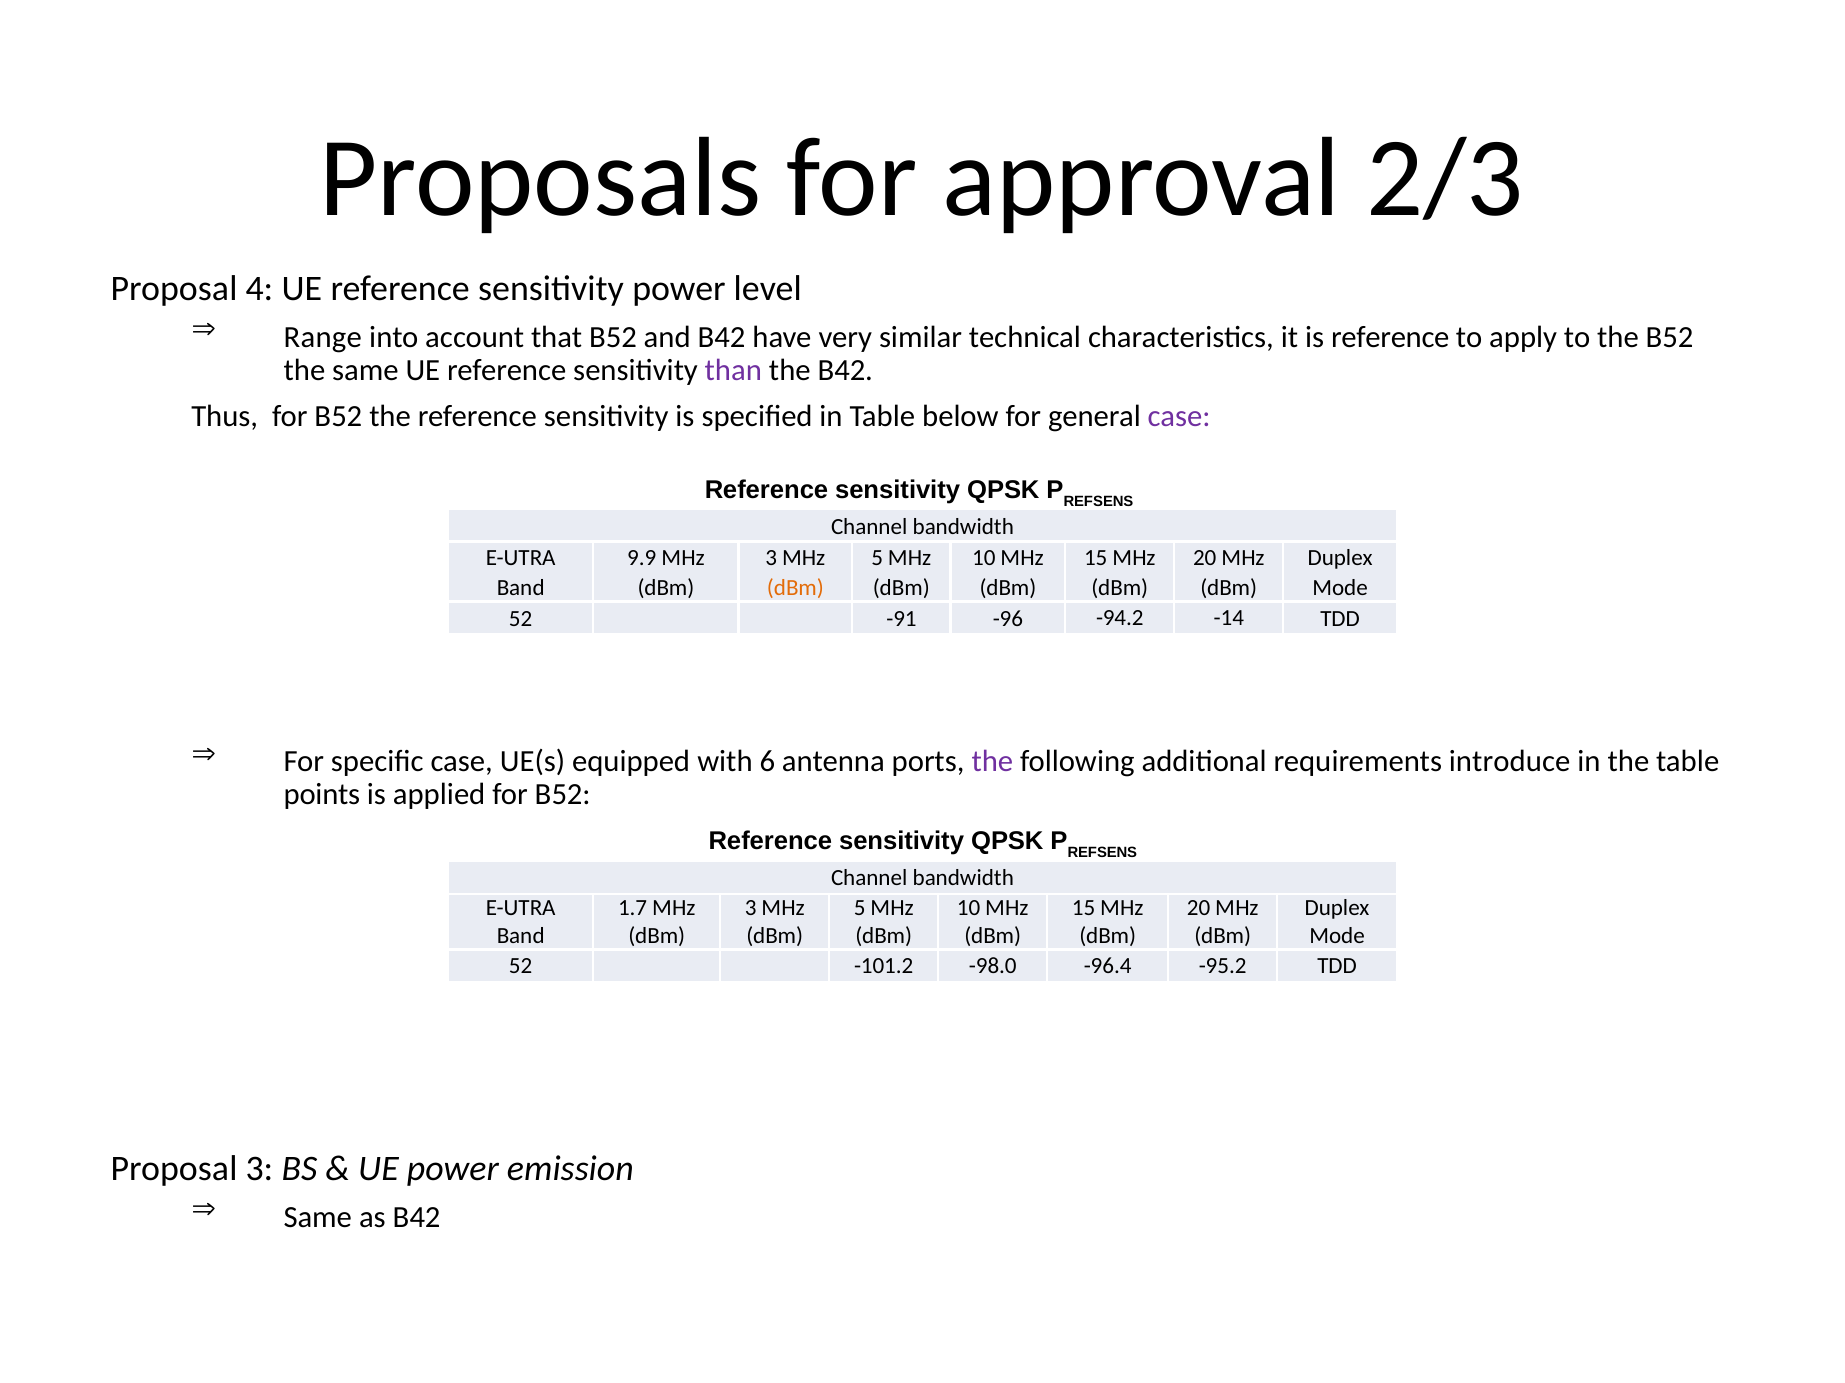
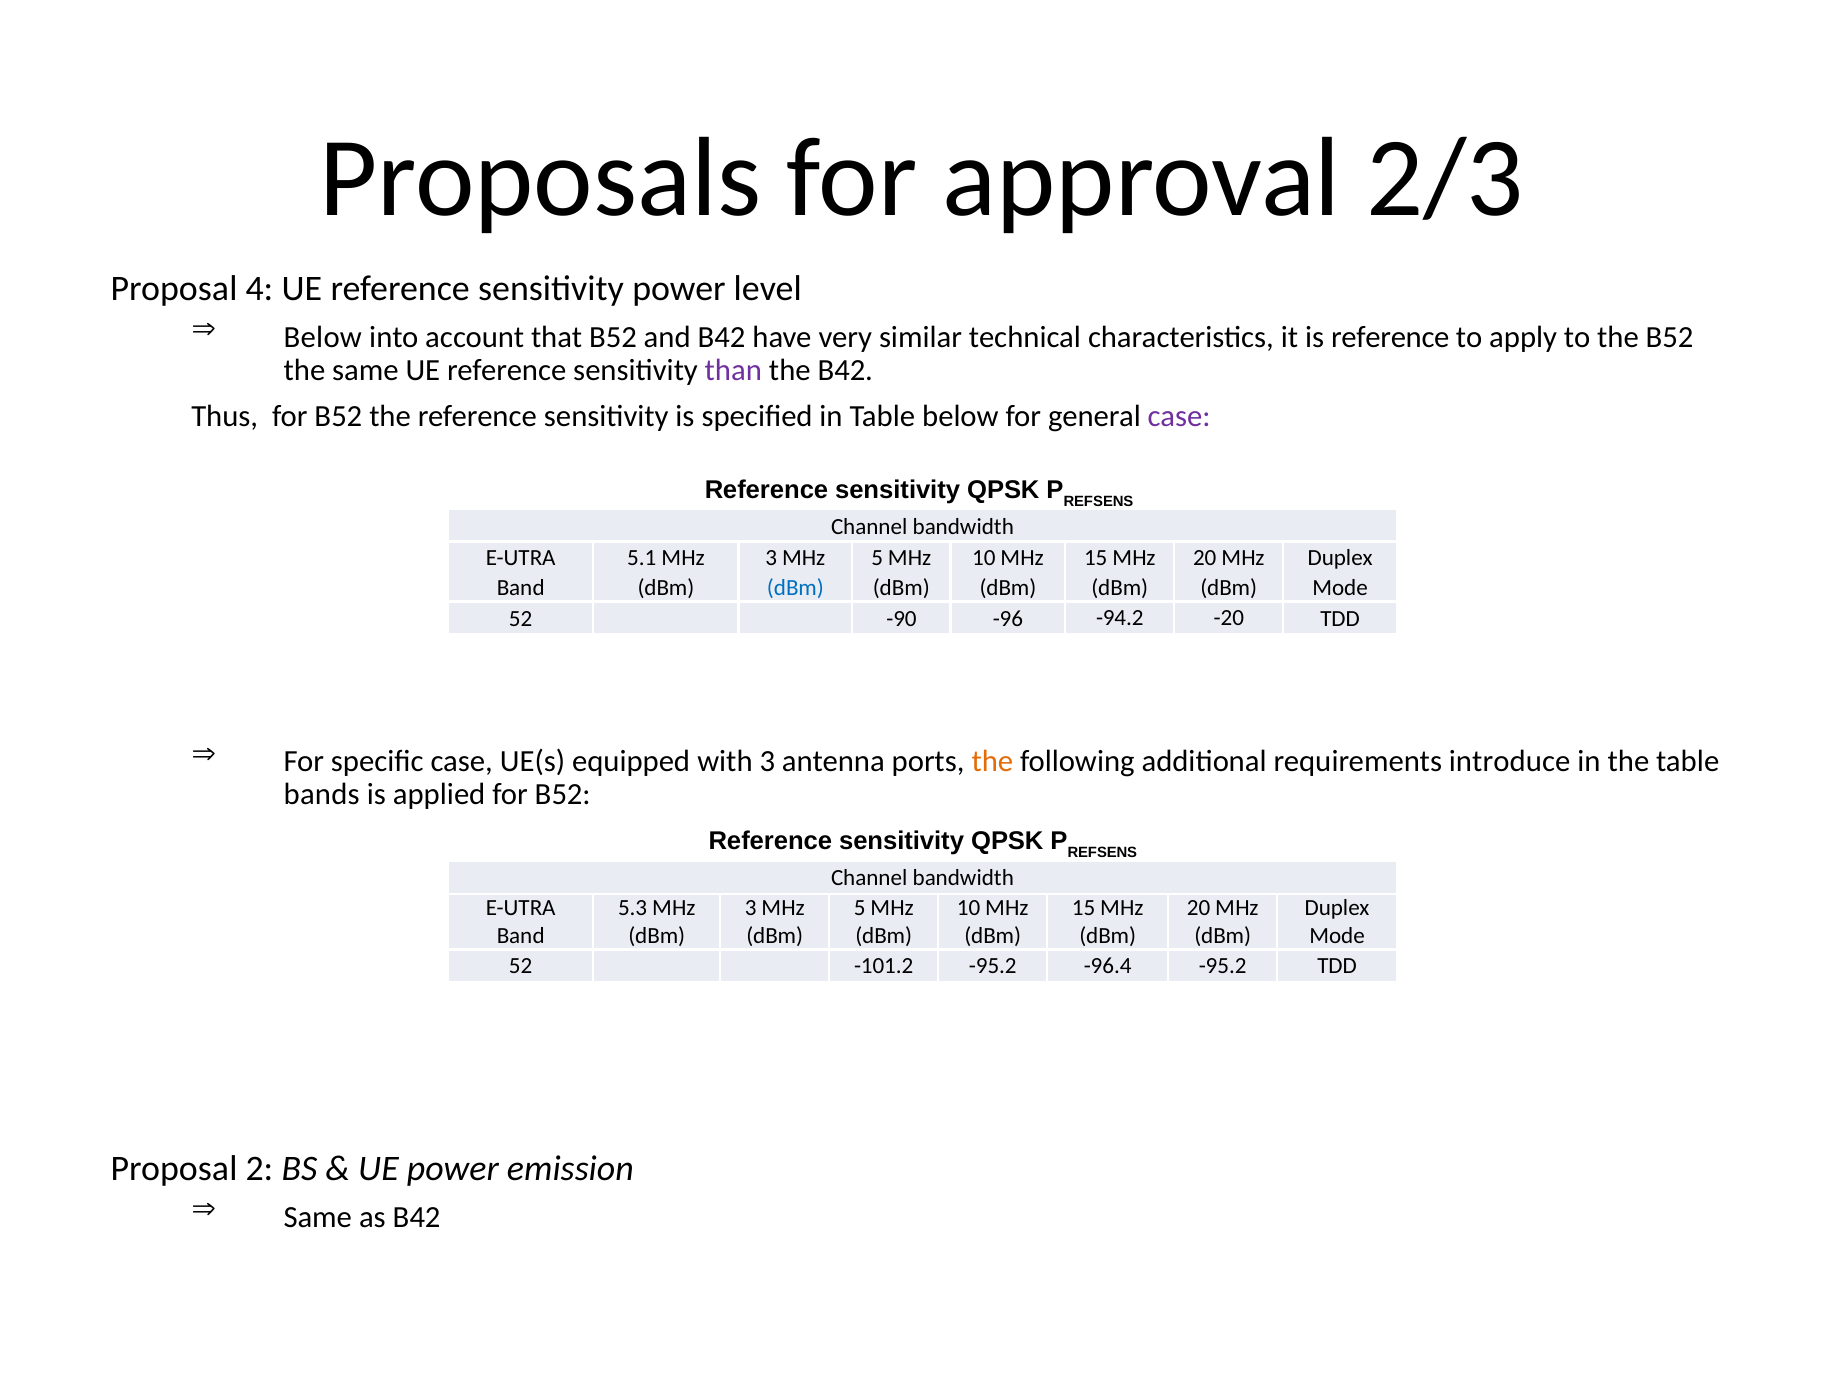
Range: Range -> Below (323, 338)
9.9: 9.9 -> 5.1 (642, 558)
dBm colour: orange -> blue (795, 588)
-91: -91 -> -90 (901, 619)
-14: -14 -> -20 (1229, 618)
with 6: 6 -> 3 (767, 762)
the colour: purple -> orange (992, 762)
points: points -> bands (322, 795)
1.7: 1.7 -> 5.3 (633, 909)
-101.2 -98.0: -98.0 -> -95.2 (993, 966)
Proposal 3: 3 -> 2 (259, 1169)
